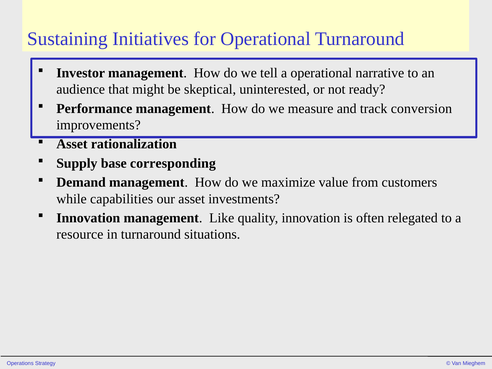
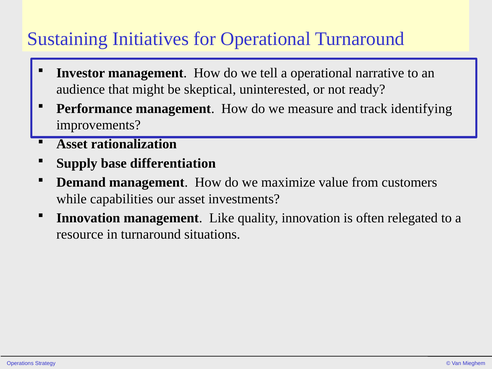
conversion: conversion -> identifying (421, 109)
corresponding: corresponding -> differentiation (173, 163)
